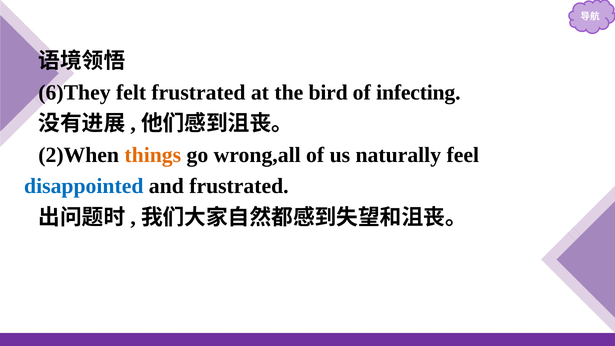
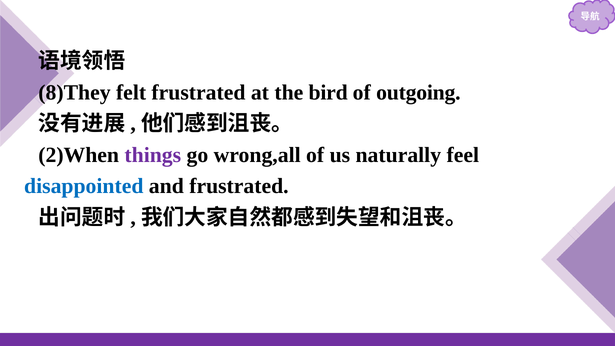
6)They: 6)They -> 8)They (74, 92)
infecting: infecting -> outgoing (418, 92)
things colour: orange -> purple (153, 155)
